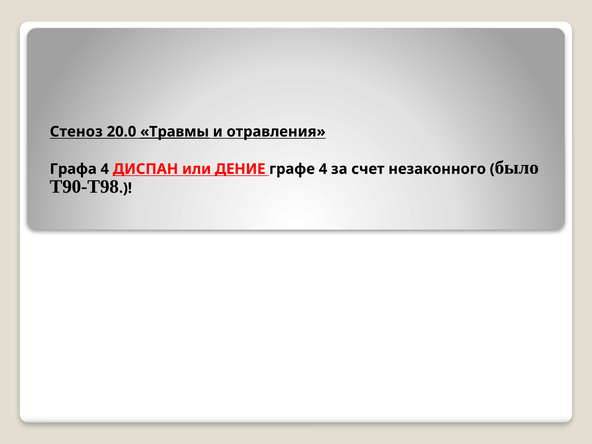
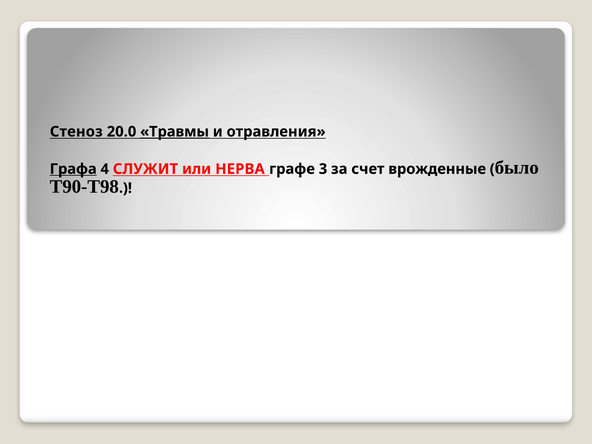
Графа underline: none -> present (73, 169)
ДИСПАН: ДИСПАН -> СЛУЖИТ (145, 169)
ДЕНИЕ: ДЕНИЕ -> НЕРВА (240, 169)
графе 4: 4 -> 3 (323, 169)
незаконного: незаконного -> врожденные (437, 169)
